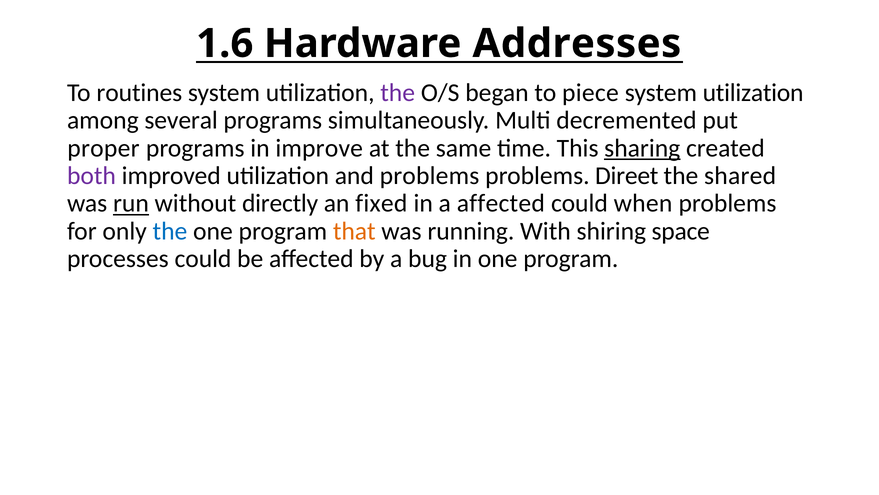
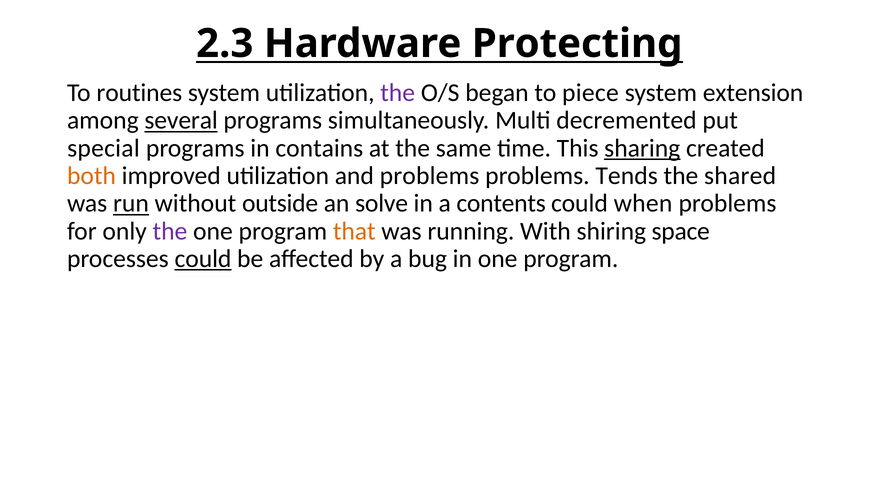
1.6: 1.6 -> 2.3 (225, 44)
Addresses: Addresses -> Protecting (577, 44)
utilization: utilization -> extension (753, 93)
several underline: none -> present (181, 120)
proper: proper -> special (103, 148)
improve: improve -> contains (319, 148)
both colour: purple -> orange (91, 176)
Direet: Direet -> Tends (627, 176)
directly: directly -> outside (280, 203)
fixed: fixed -> solve (382, 203)
a affected: affected -> contents (501, 203)
the colour: blue -> purple (170, 231)
could underline: none -> present (203, 259)
